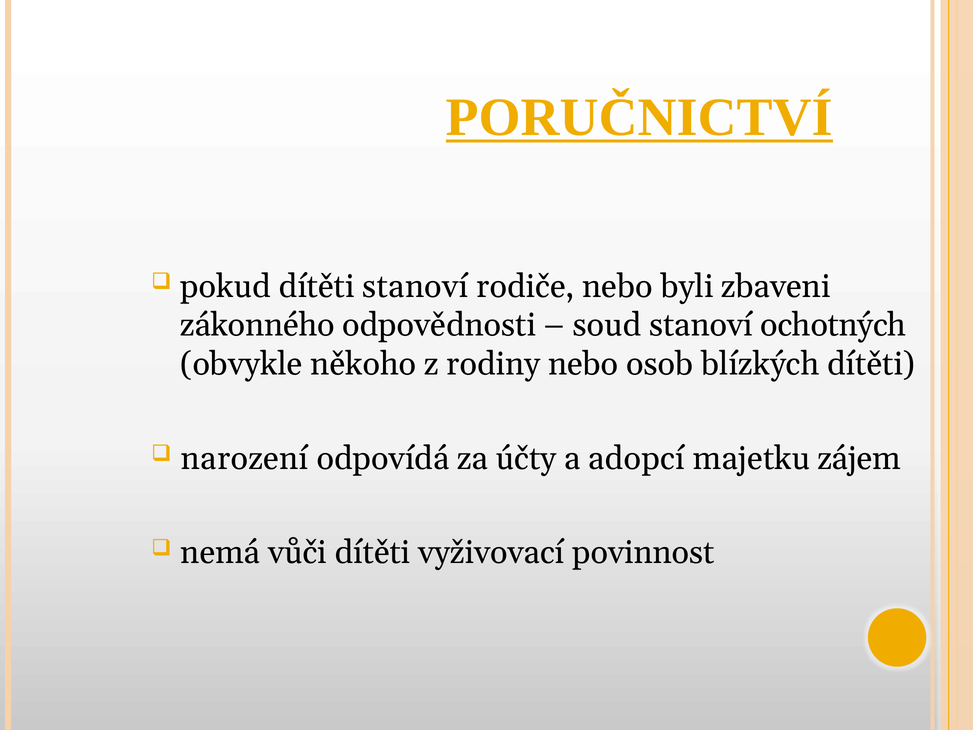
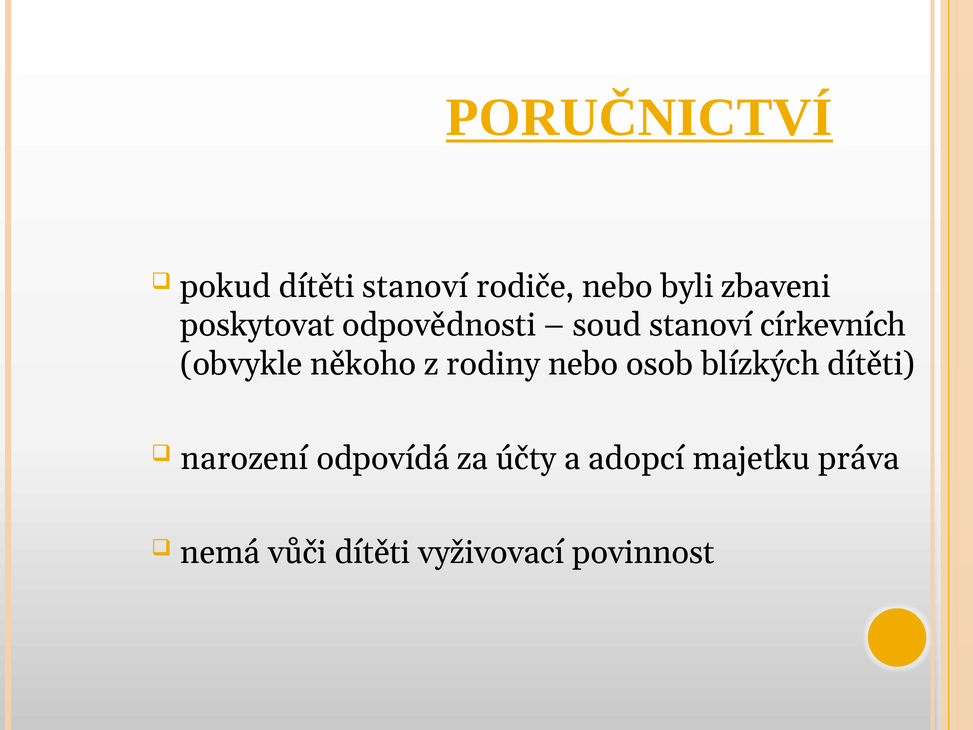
zákonného: zákonného -> poskytovat (258, 325)
ochotných: ochotných -> církevních (833, 325)
zájem: zájem -> práva (859, 458)
